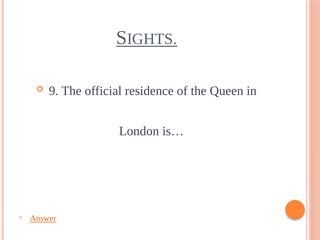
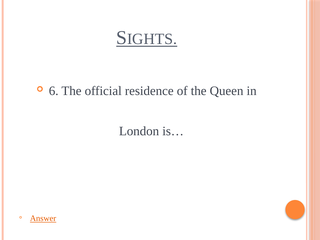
9: 9 -> 6 (54, 91)
